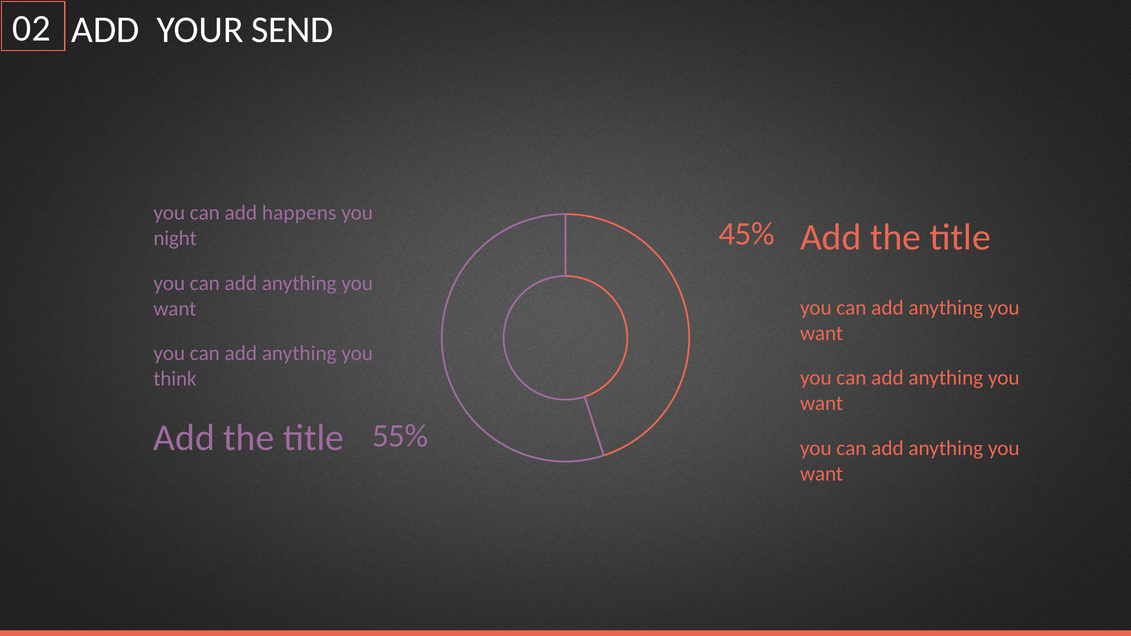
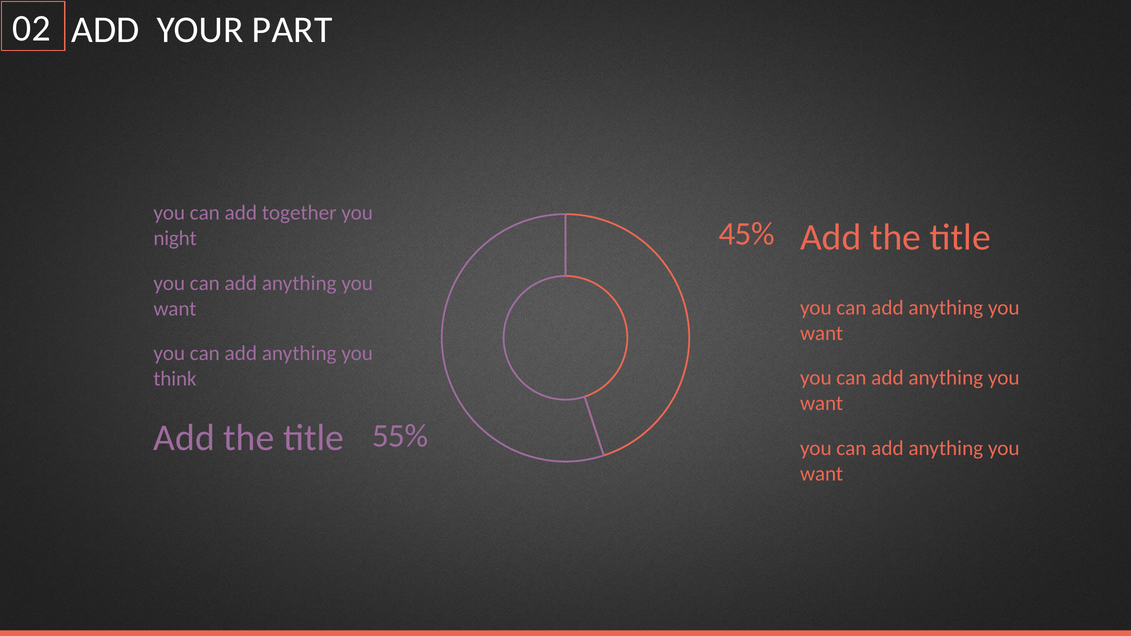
SEND: SEND -> PART (292, 30)
happens: happens -> together (299, 213)
